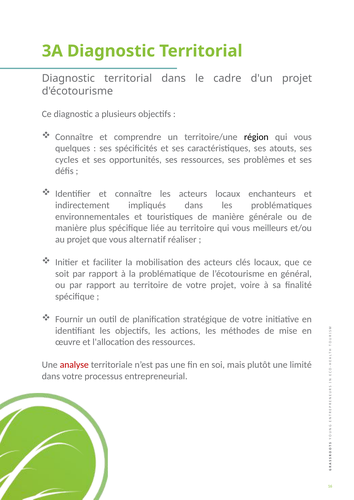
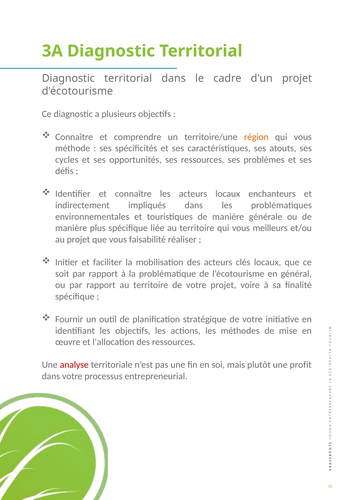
région colour: black -> orange (256, 137)
quelques: quelques -> méthode (73, 148)
alternatif: alternatif -> faisabilité (147, 240)
limité: limité -> profit (301, 365)
